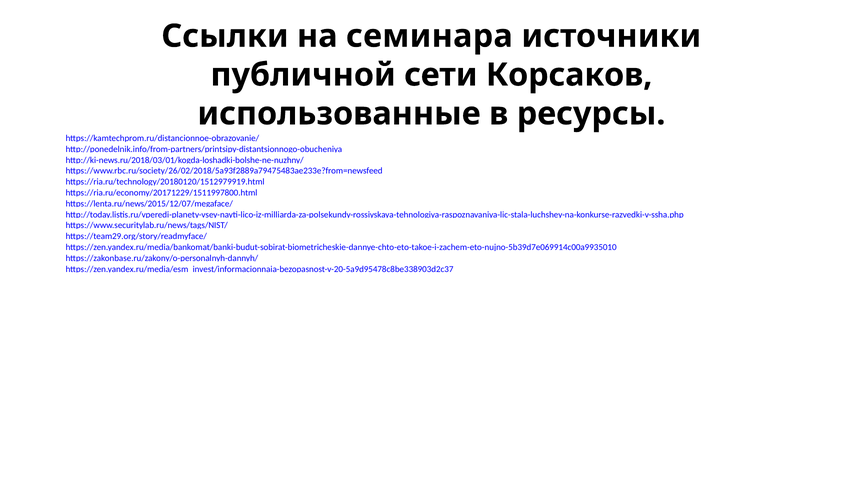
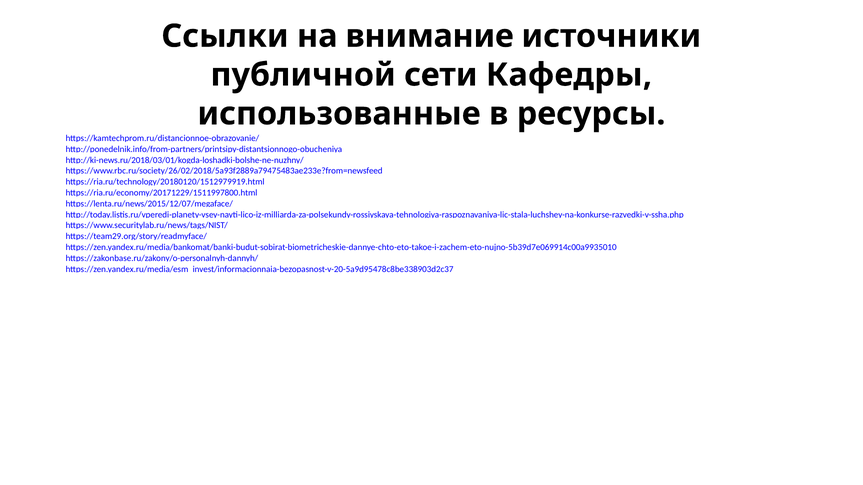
семинара: семинара -> внимание (430, 36)
Корсаков: Корсаков -> Кафедры (569, 75)
